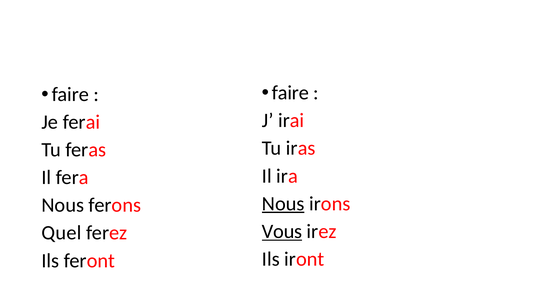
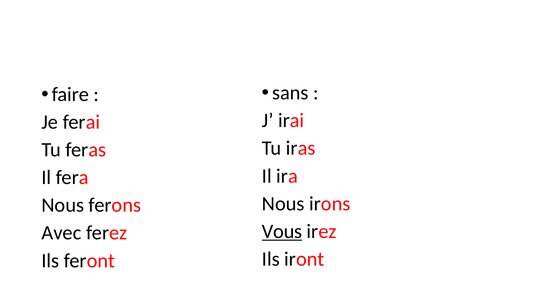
faire: faire -> sans (290, 93)
Nous underline: present -> none (283, 204)
Quel: Quel -> Avec (61, 233)
